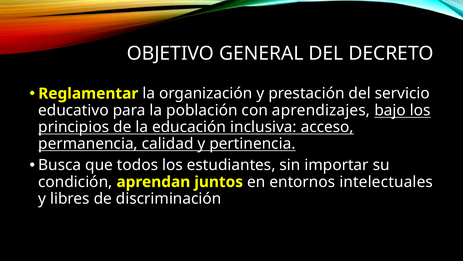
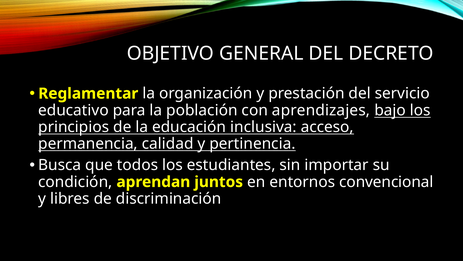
intelectuales: intelectuales -> convencional (386, 182)
